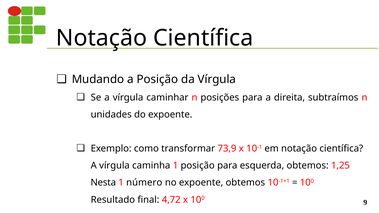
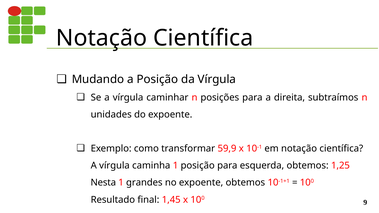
73,9: 73,9 -> 59,9 (227, 149)
número: número -> grandes (144, 183)
4,72: 4,72 -> 1,45 (171, 200)
